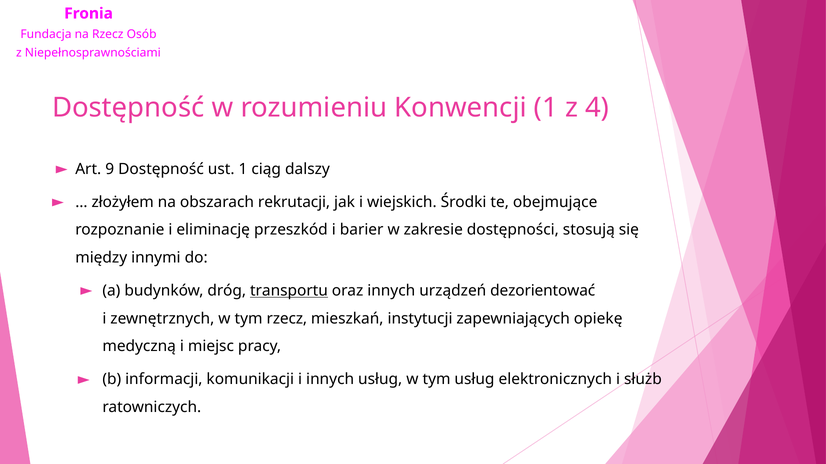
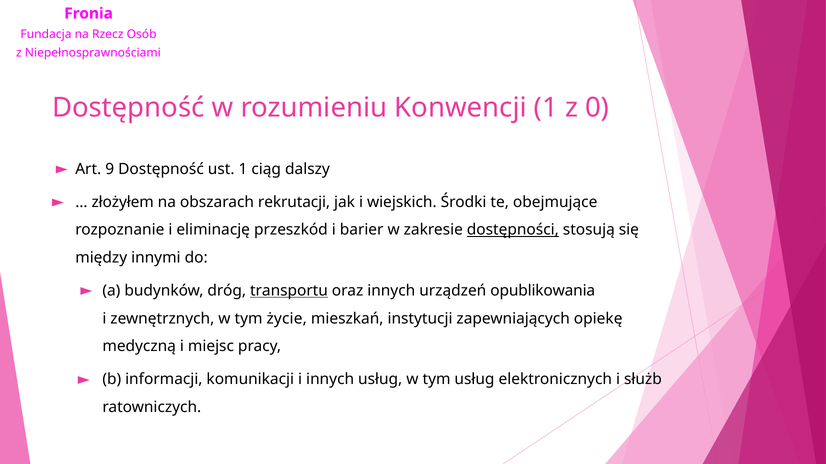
4: 4 -> 0 (597, 108)
dostępności underline: none -> present (513, 230)
dezorientować: dezorientować -> opublikowania (543, 291)
tym rzecz: rzecz -> życie (287, 319)
